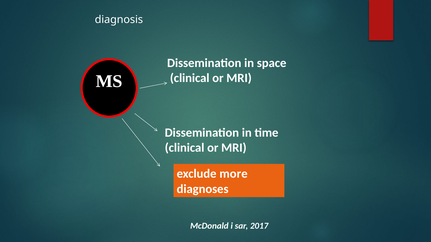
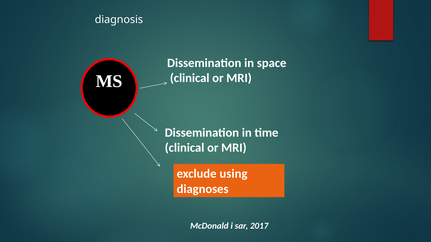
more: more -> using (234, 174)
